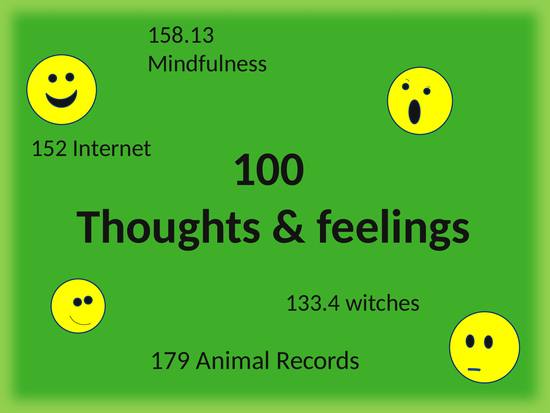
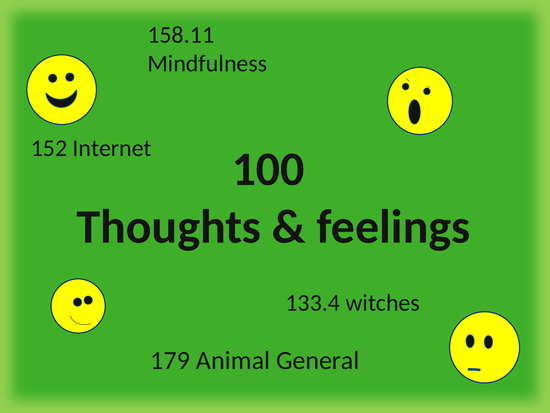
158.13: 158.13 -> 158.11 (181, 35)
Records: Records -> General (318, 360)
